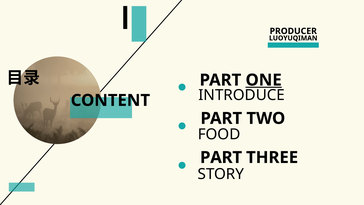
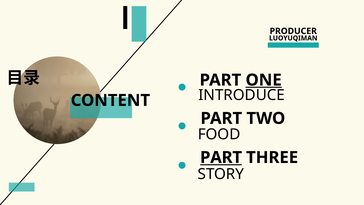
PART underline: none -> present (221, 157)
